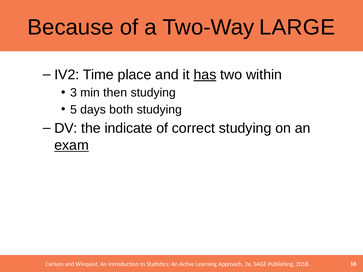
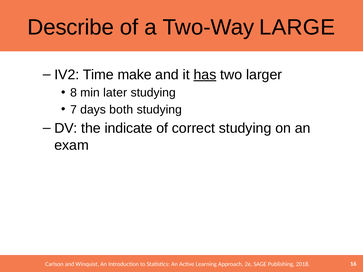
Because: Because -> Describe (71, 27)
place: place -> make (135, 75)
within: within -> larger (264, 75)
3: 3 -> 8 (74, 93)
then: then -> later (115, 93)
5: 5 -> 7 (74, 110)
exam underline: present -> none (72, 145)
